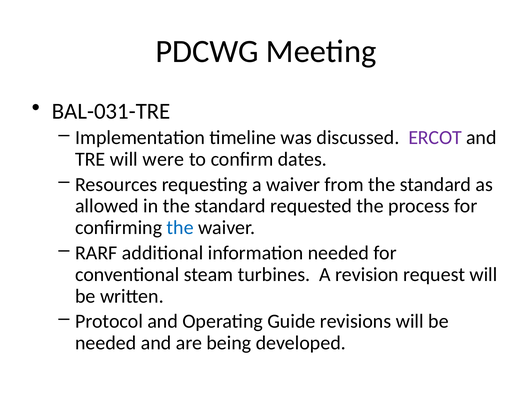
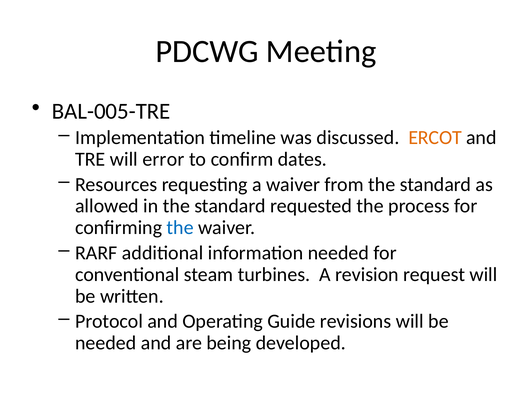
BAL-031-TRE: BAL-031-TRE -> BAL-005-TRE (111, 111)
ERCOT colour: purple -> orange (435, 138)
were: were -> error (163, 159)
